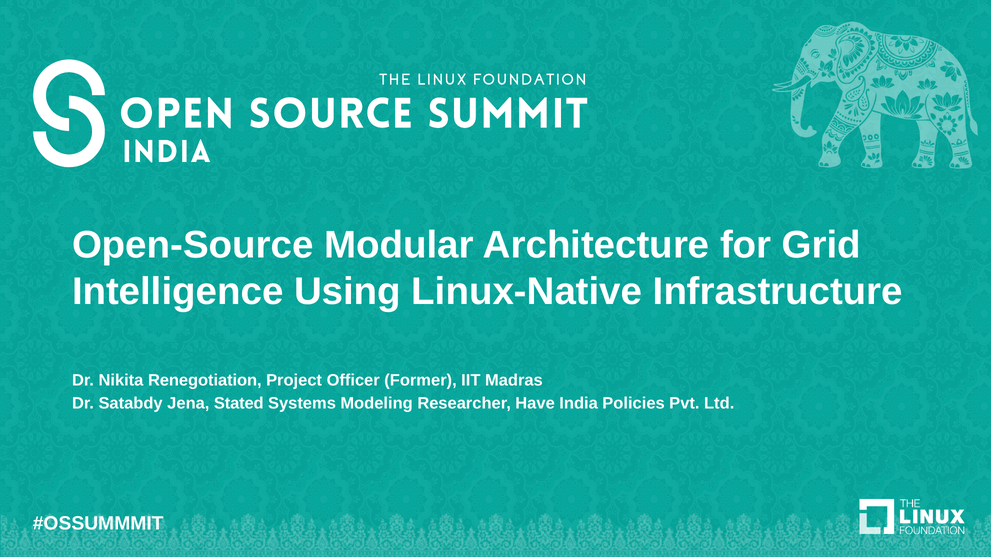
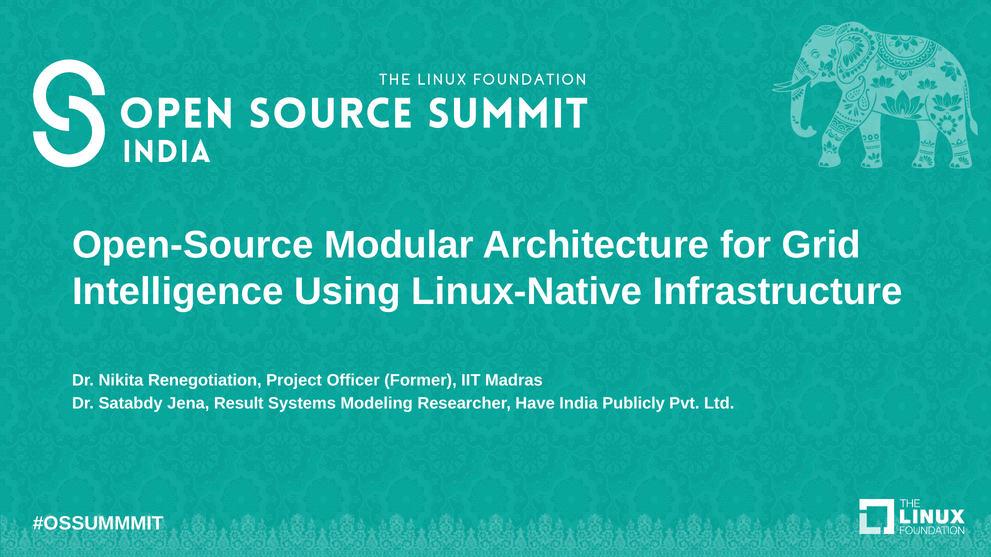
Stated: Stated -> Result (239, 404)
Policies: Policies -> Publicly (634, 404)
